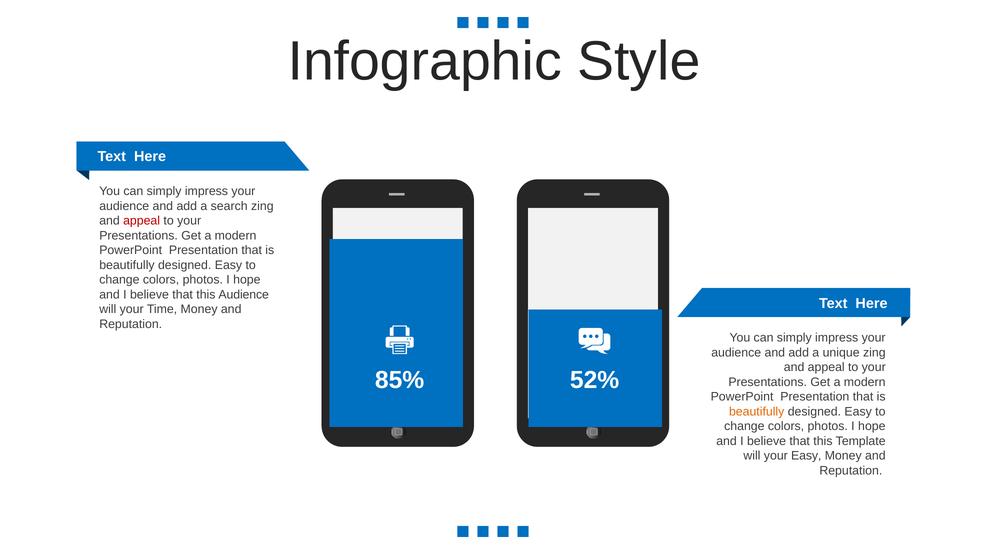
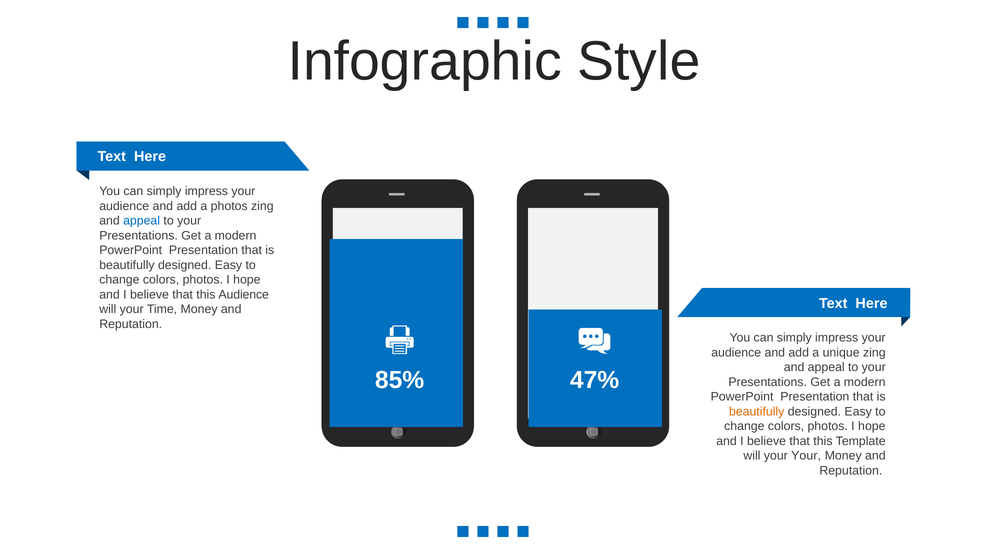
a search: search -> photos (229, 206)
appeal colour: red -> blue (142, 221)
52%: 52% -> 47% (595, 381)
your Easy: Easy -> Your (806, 456)
